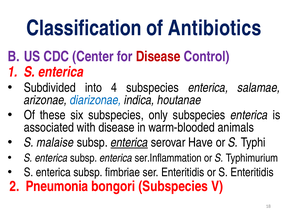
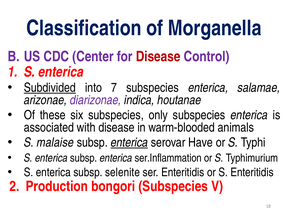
Antibiotics: Antibiotics -> Morganella (215, 28)
Subdivided underline: none -> present (50, 88)
4: 4 -> 7 (114, 88)
diarizonae colour: blue -> purple (96, 100)
fimbriae: fimbriae -> selenite (123, 172)
Pneumonia: Pneumonia -> Production (57, 186)
